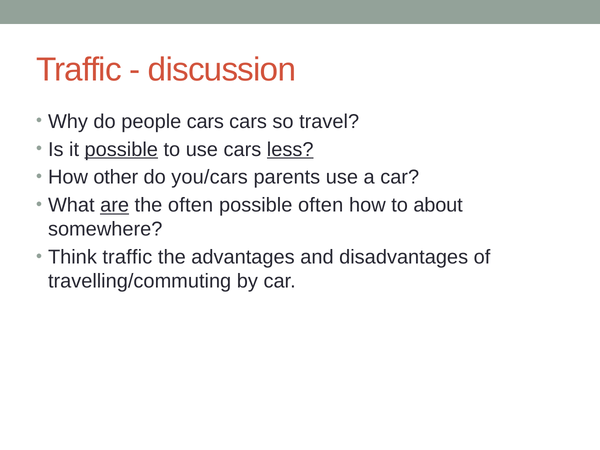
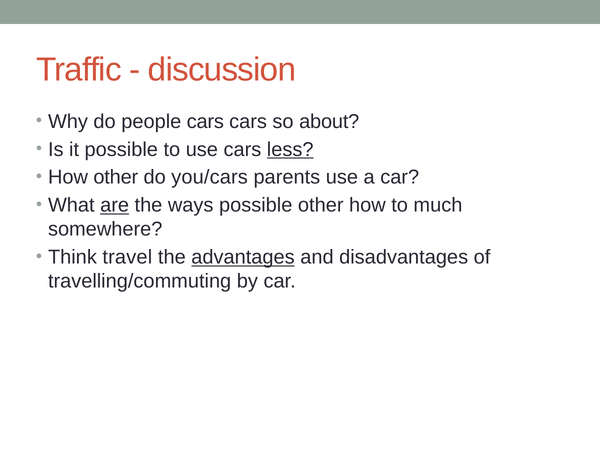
travel: travel -> about (329, 121)
possible underline: present -> none (121, 149)
the often: often -> ways (191, 205)
possible often: often -> other (321, 205)
about: about -> much (438, 205)
Think traffic: traffic -> travel (127, 257)
advantages underline: none -> present (243, 257)
